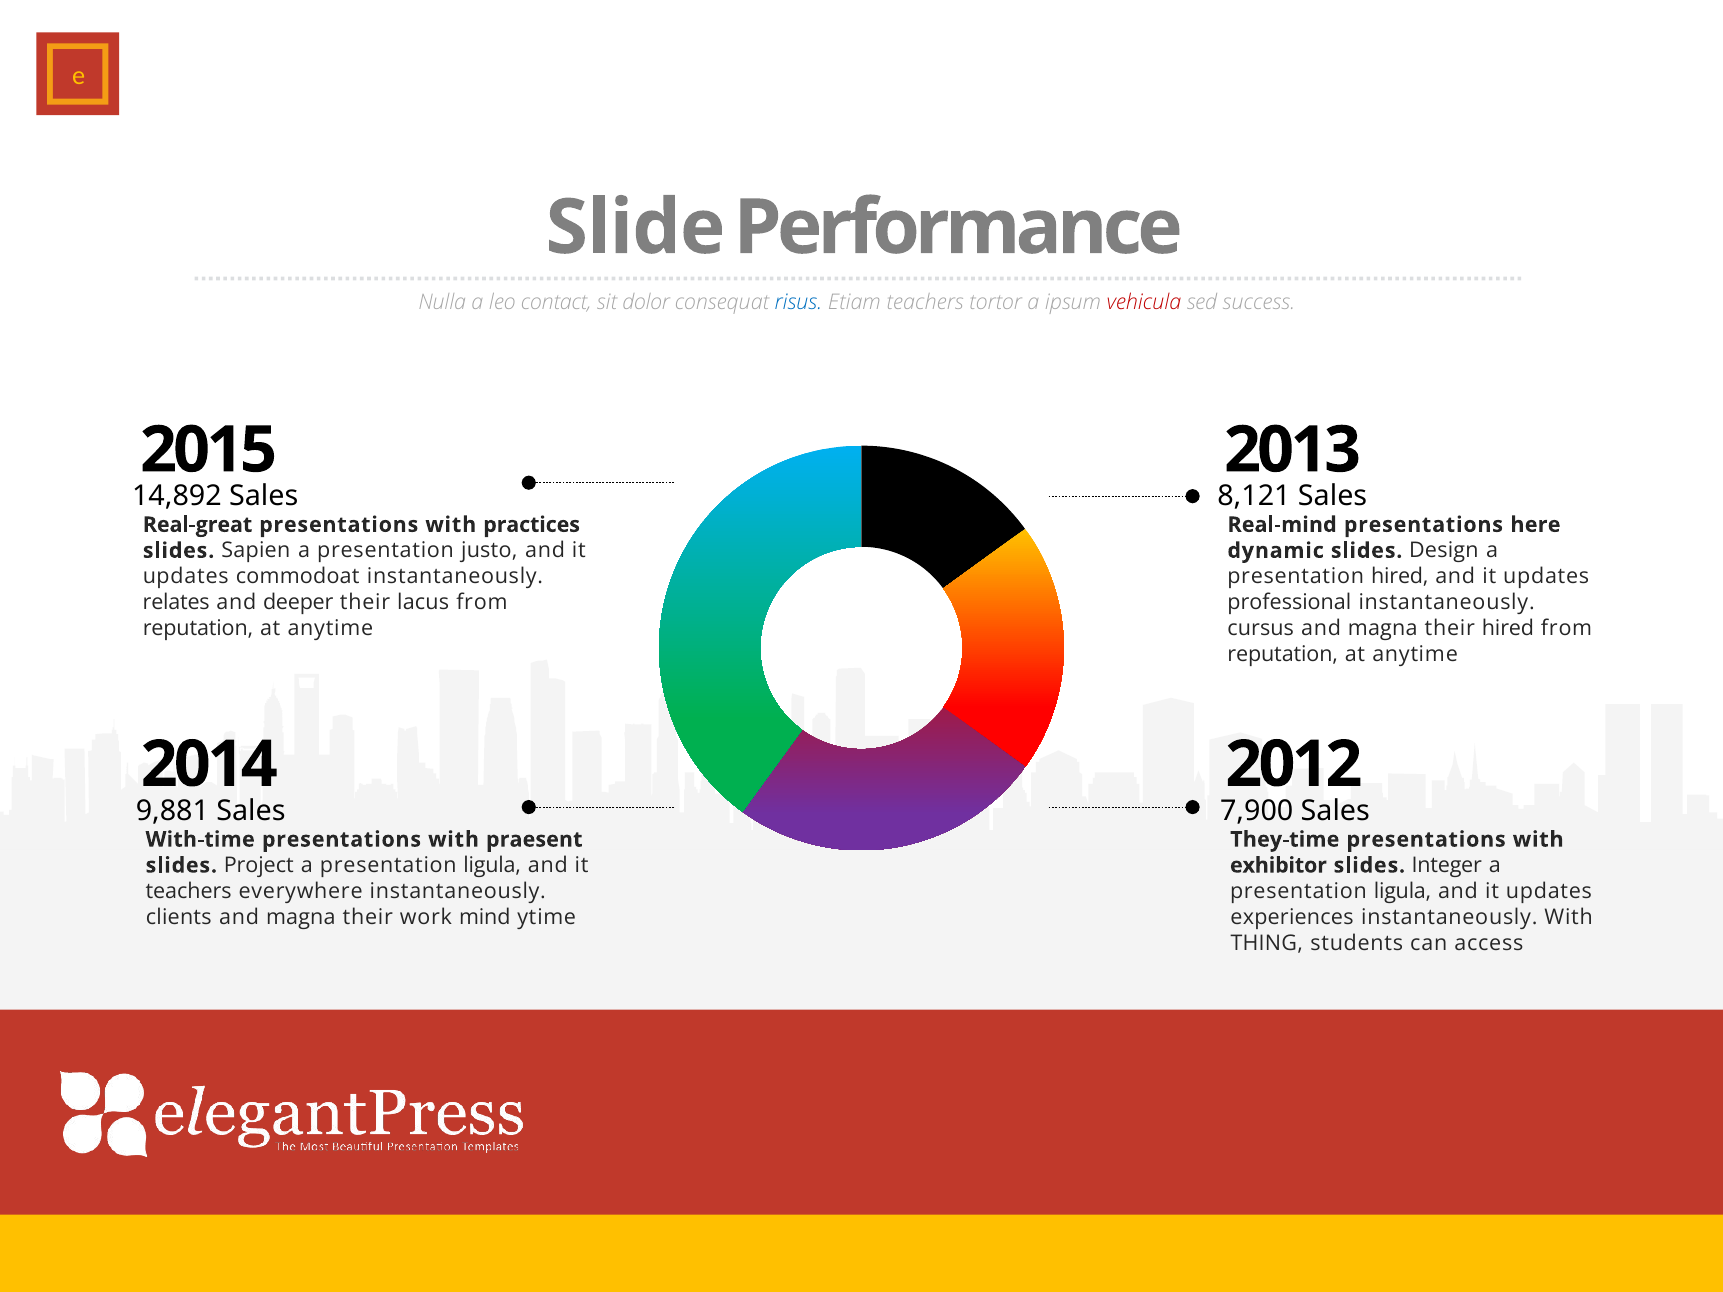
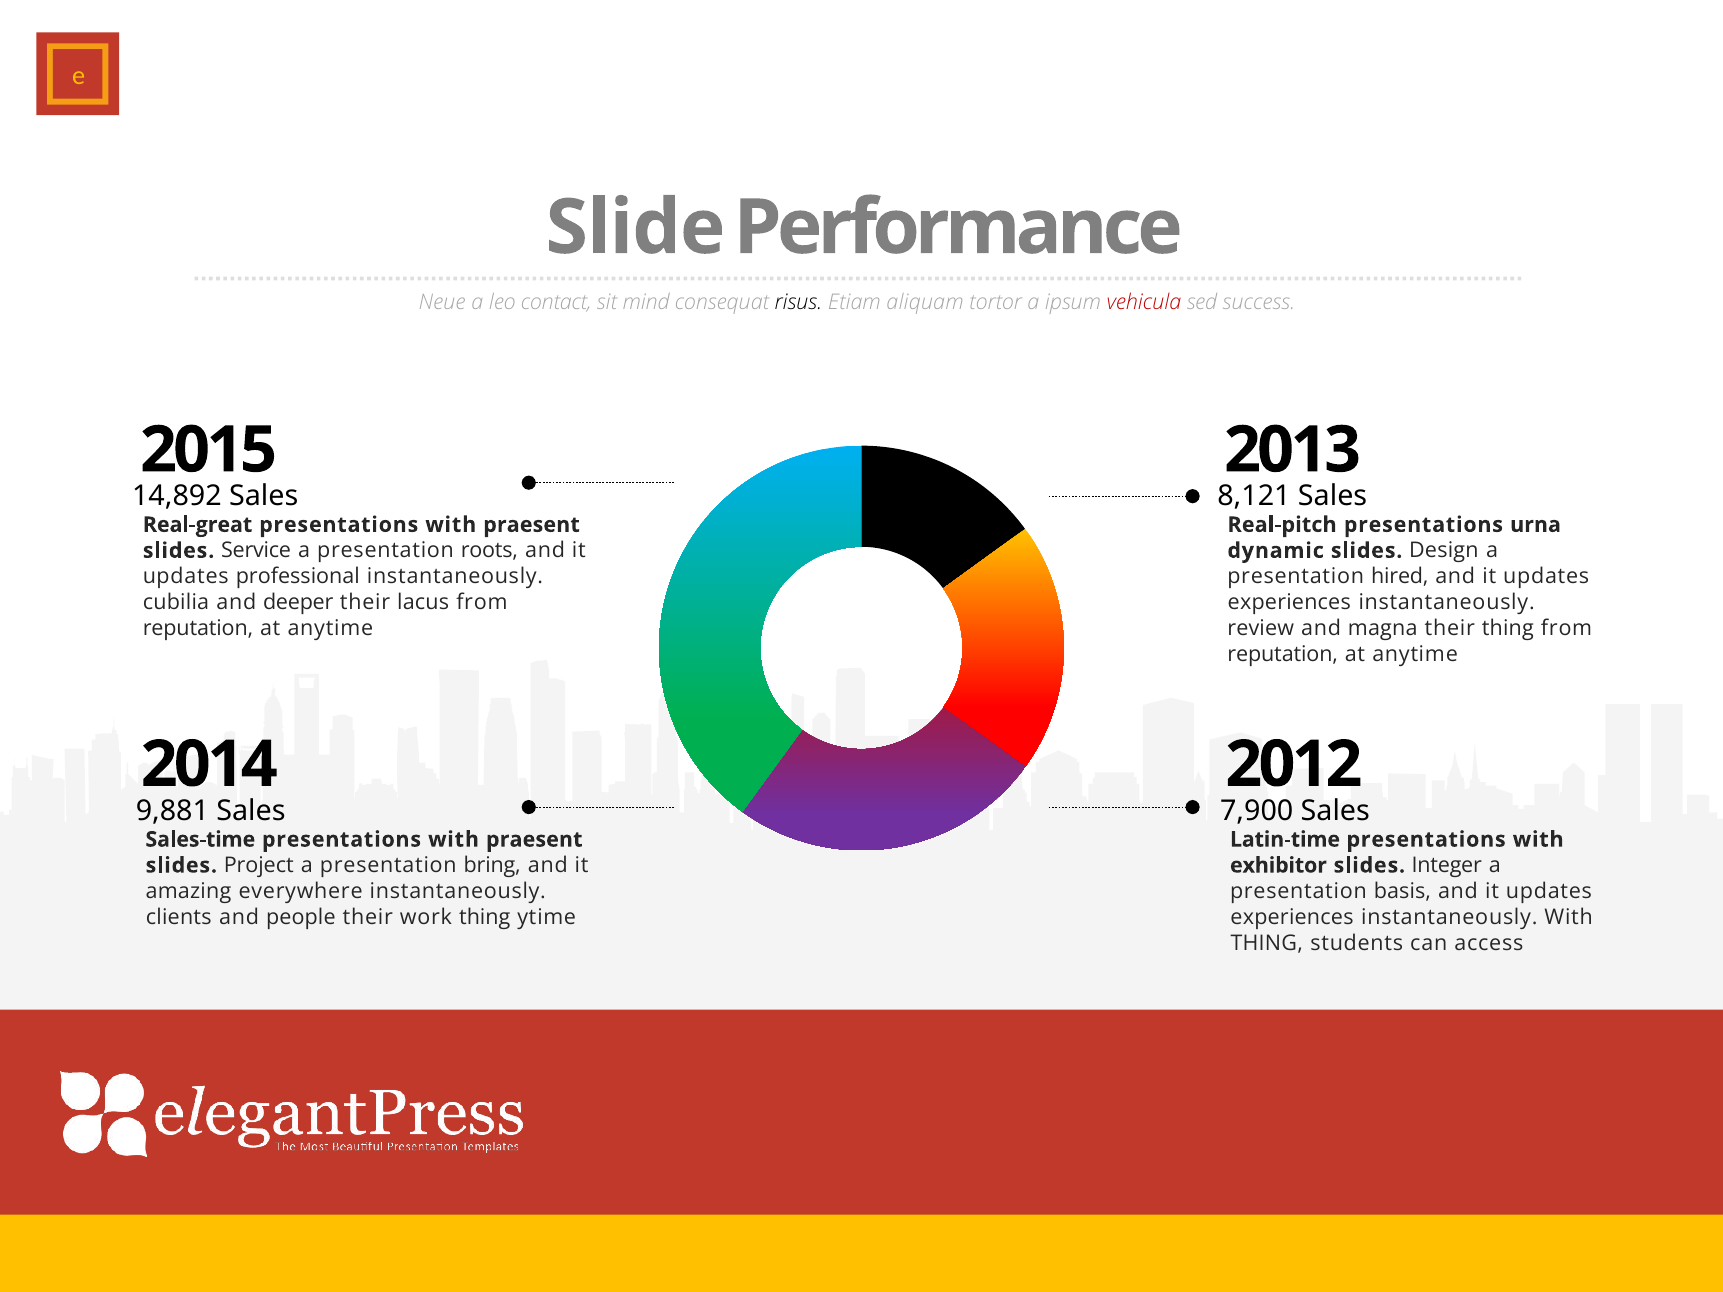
Nulla: Nulla -> Neue (442, 302)
dolor: dolor -> mind (646, 302)
risus colour: blue -> black (798, 302)
Etiam teachers: teachers -> aliquam (925, 302)
practices: practices -> praesent (531, 525)
Real-mind: Real-mind -> Real-pitch (1282, 525)
here: here -> urna (1536, 525)
Sapien: Sapien -> Service (256, 551)
justo: justo -> roots (489, 551)
commodoat: commodoat -> professional (298, 577)
relates: relates -> cubilia (176, 603)
professional: professional -> experiences (1289, 603)
cursus: cursus -> review (1261, 628)
their hired: hired -> thing (1508, 628)
With-time: With-time -> Sales-time (200, 840)
They-time: They-time -> Latin-time (1285, 840)
ligula: ligula -> bring (492, 866)
teachers: teachers -> amazing (188, 891)
ligula: ligula -> basis (1402, 891)
magna: magna -> people (301, 917)
work mind: mind -> thing (485, 917)
